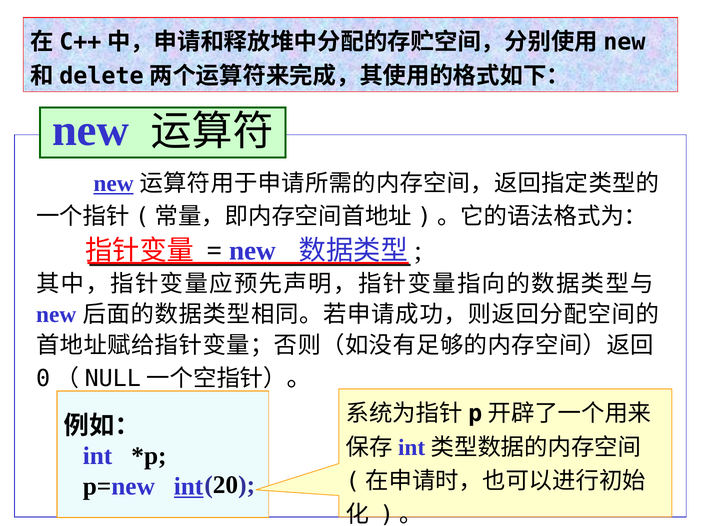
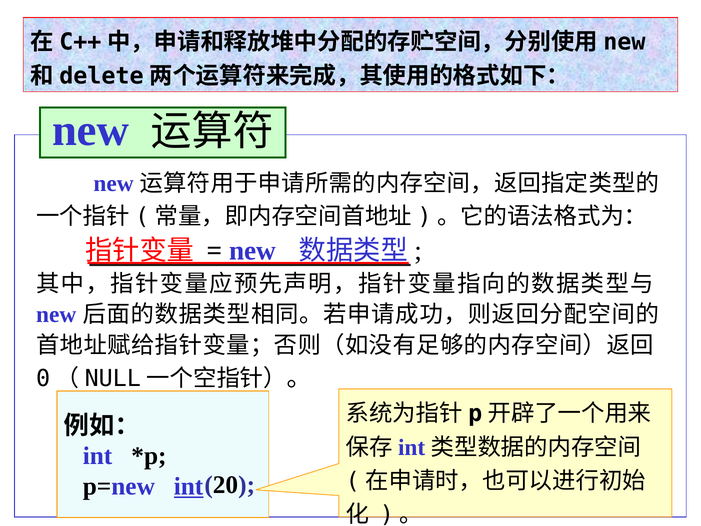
new underline: present -> none (114, 183)
